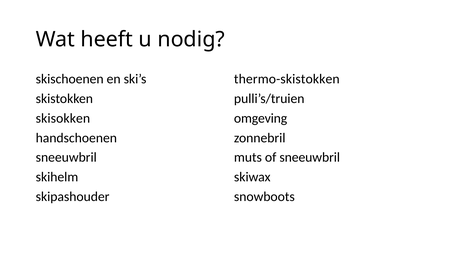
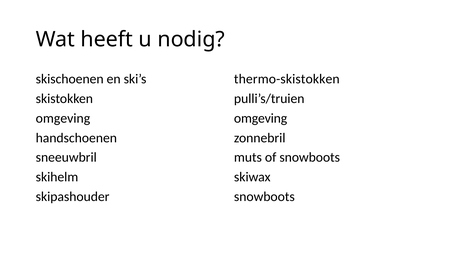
skisokken: skisokken -> omgeving (63, 118)
of sneeuwbril: sneeuwbril -> snowboots (310, 158)
